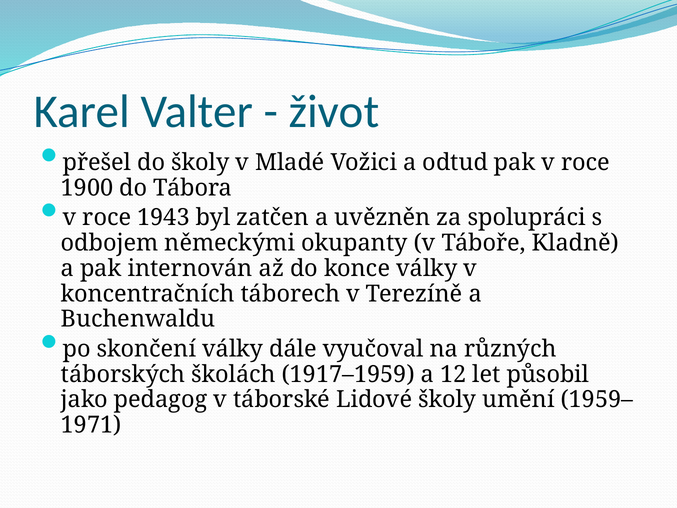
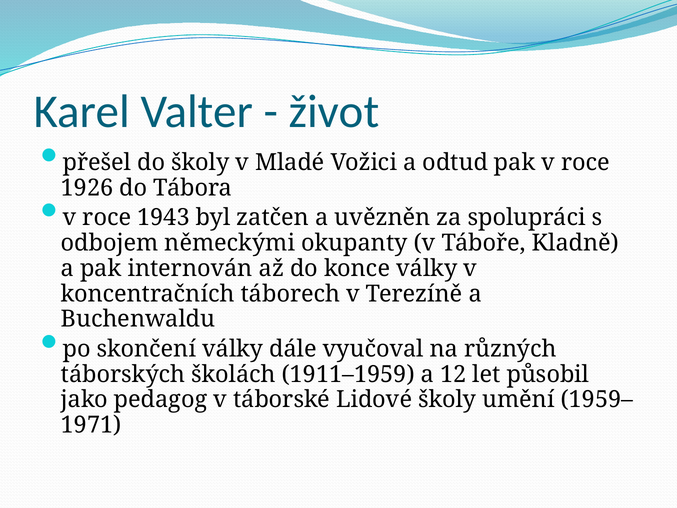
1900: 1900 -> 1926 (87, 188)
1917–1959: 1917–1959 -> 1911–1959 (348, 374)
